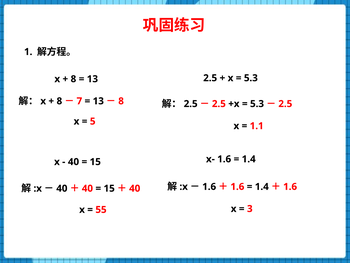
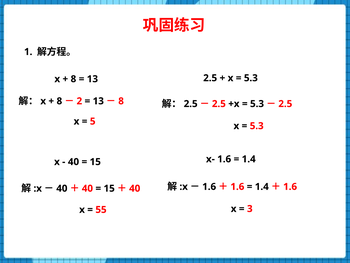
7: 7 -> 2 (79, 101)
1.1: 1.1 -> 5.3 (257, 126)
